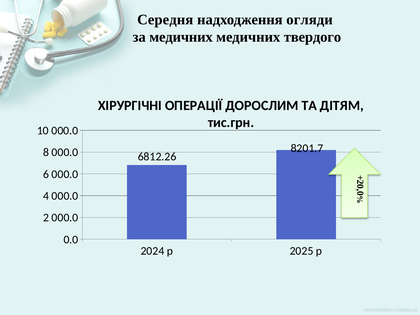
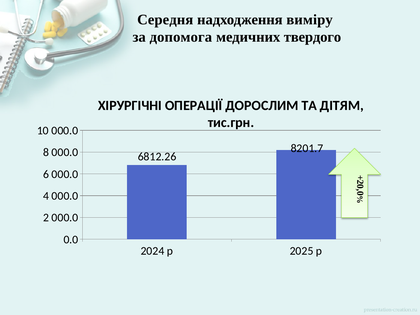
огляди: огляди -> виміру (310, 20)
за медичних: медичних -> допомога (181, 37)
